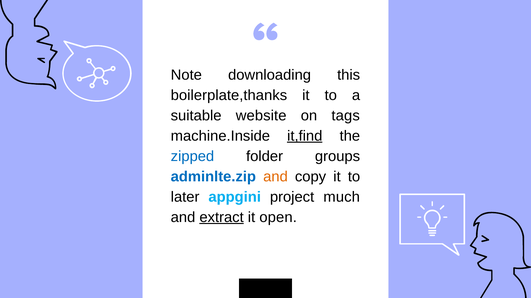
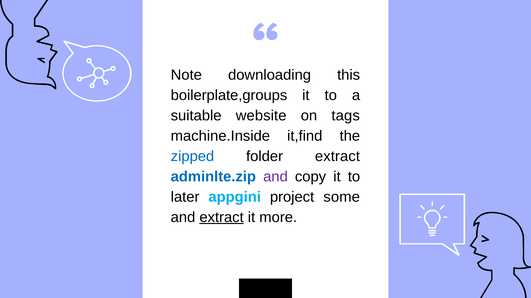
boilerplate,thanks: boilerplate,thanks -> boilerplate,groups (229, 96)
it,find underline: present -> none (305, 136)
folder groups: groups -> extract (337, 157)
and colour: orange -> purple (276, 177)
much: much -> some (342, 197)
open: open -> more (278, 218)
